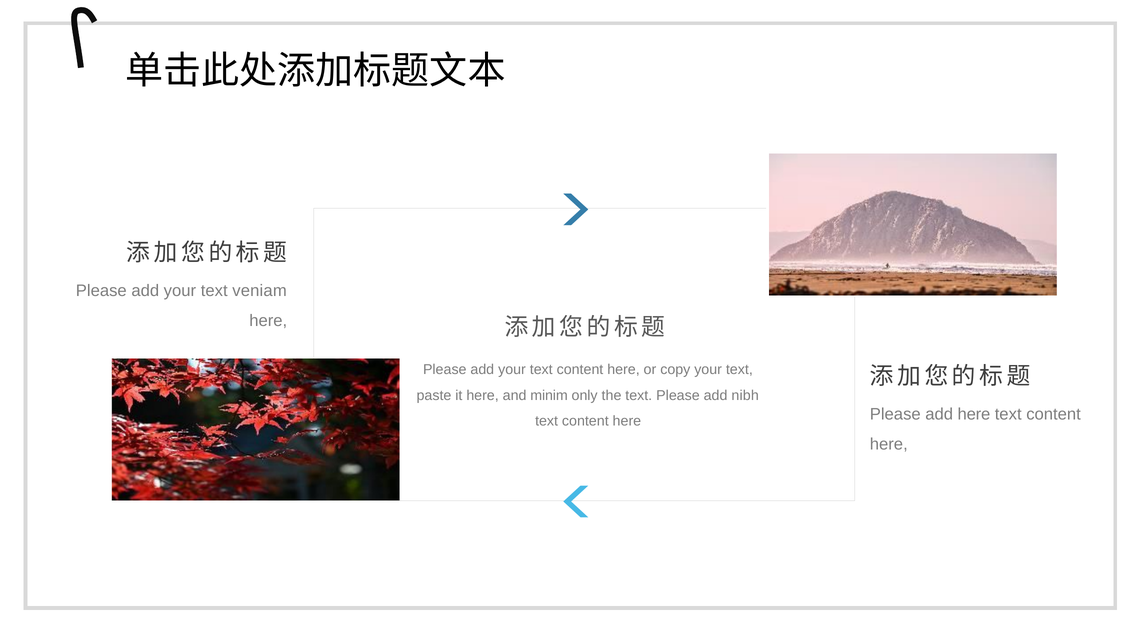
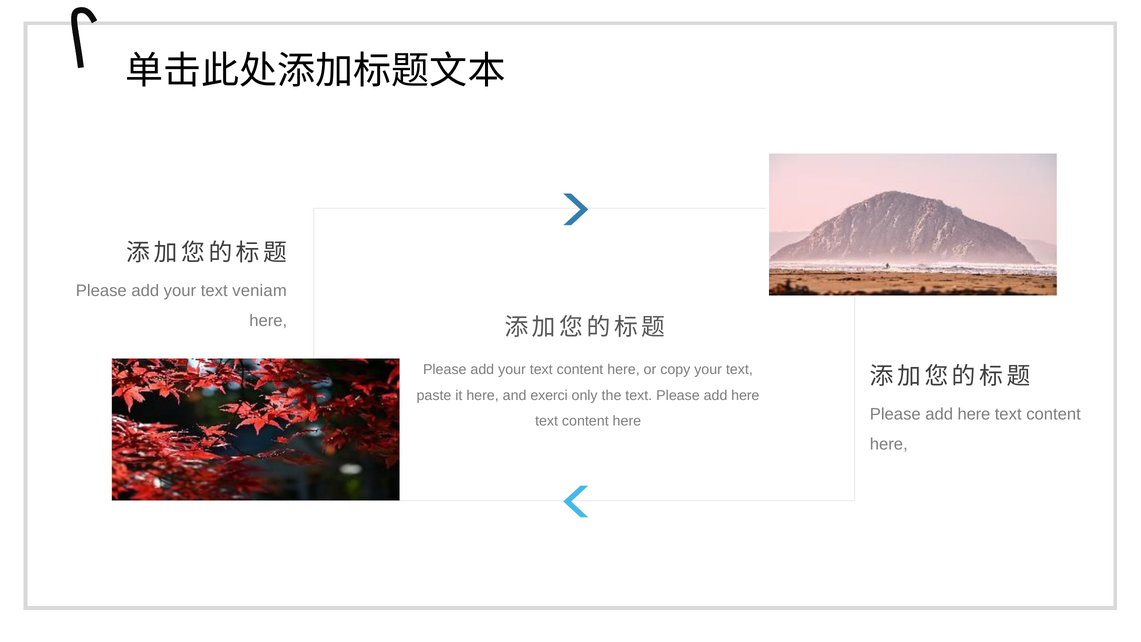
minim: minim -> exerci (549, 395)
text Please add nibh: nibh -> here (745, 395)
